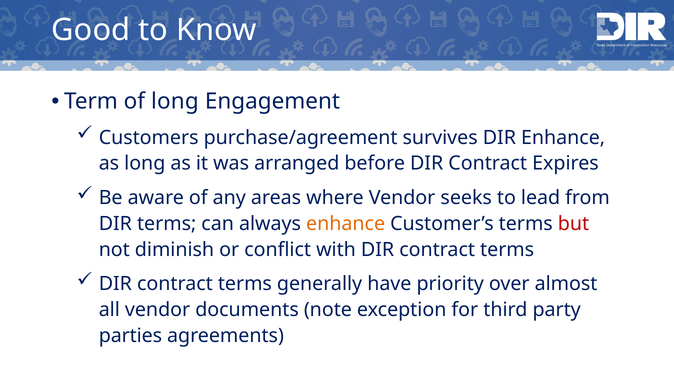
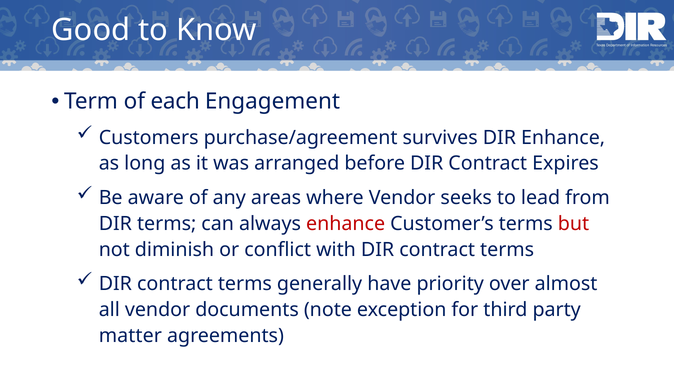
of long: long -> each (175, 101)
enhance colour: orange -> red (346, 224)
parties: parties -> matter (130, 336)
